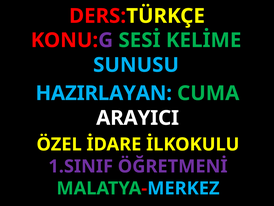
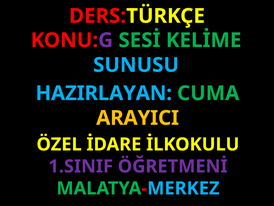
ARAYICI colour: white -> yellow (138, 118)
